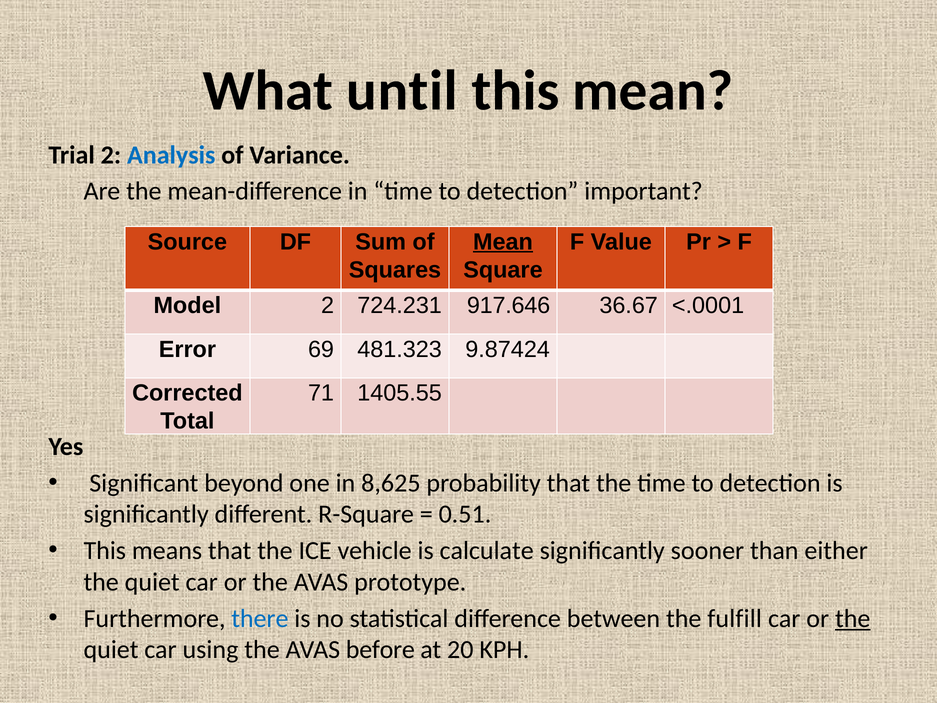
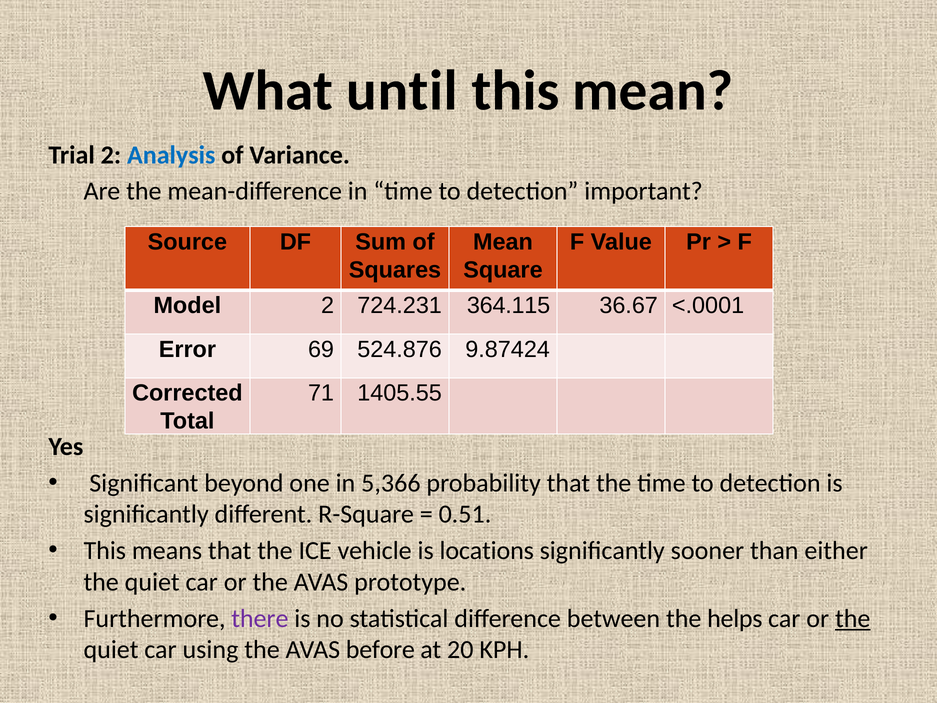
Mean underline: present -> none (503, 242)
917.646: 917.646 -> 364.115 (509, 305)
481.323: 481.323 -> 524.876 (400, 349)
8,625: 8,625 -> 5,366 (391, 483)
calculate: calculate -> locations (487, 551)
there colour: blue -> purple (260, 618)
fulfill: fulfill -> helps (735, 618)
